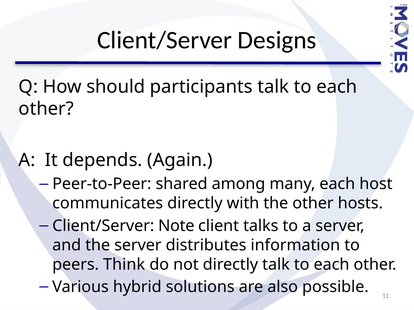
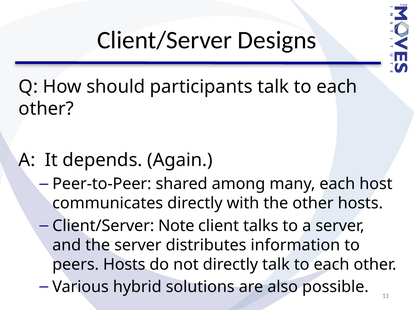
peers Think: Think -> Hosts (124, 265)
